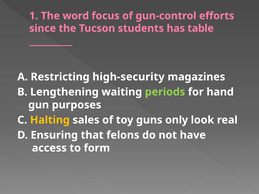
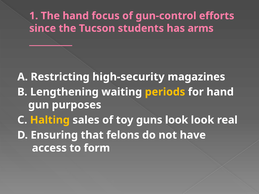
The word: word -> hand (76, 16)
table: table -> arms (201, 28)
periods colour: light green -> yellow (165, 92)
guns only: only -> look (177, 120)
